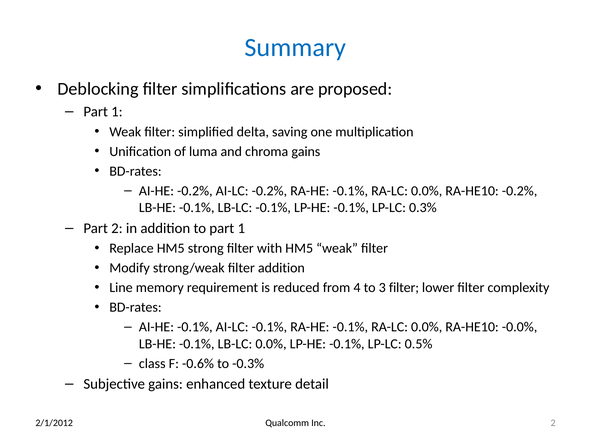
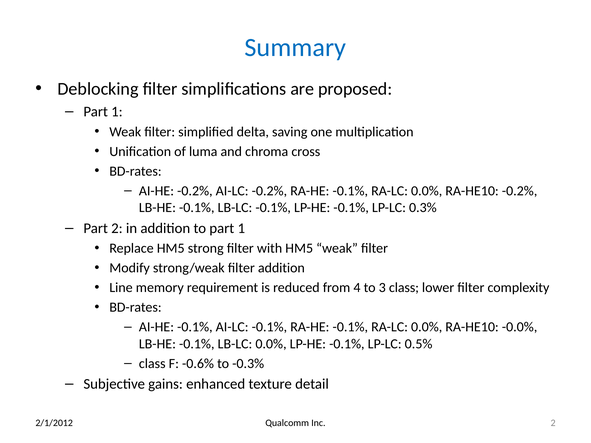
chroma gains: gains -> cross (306, 152)
3 filter: filter -> class (404, 288)
